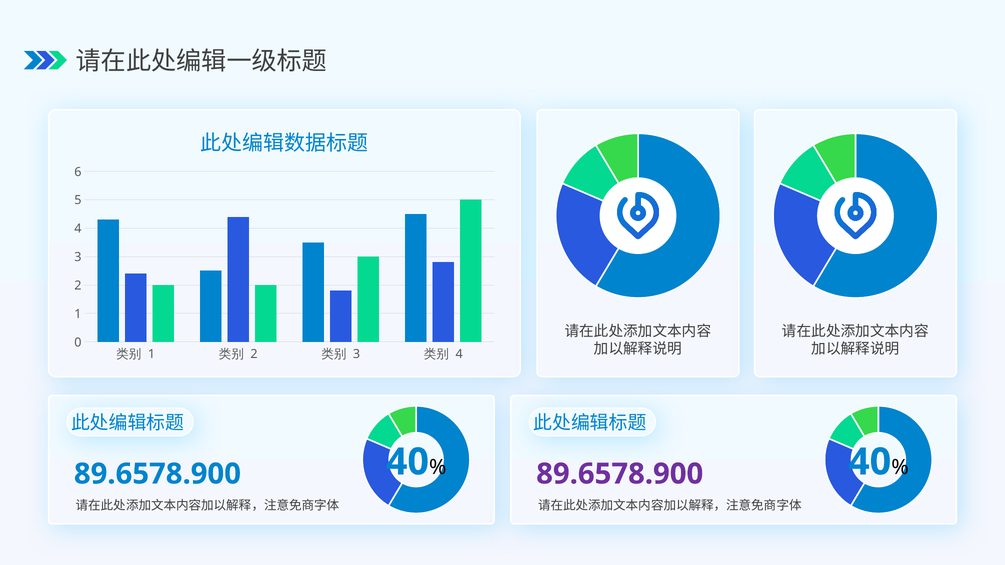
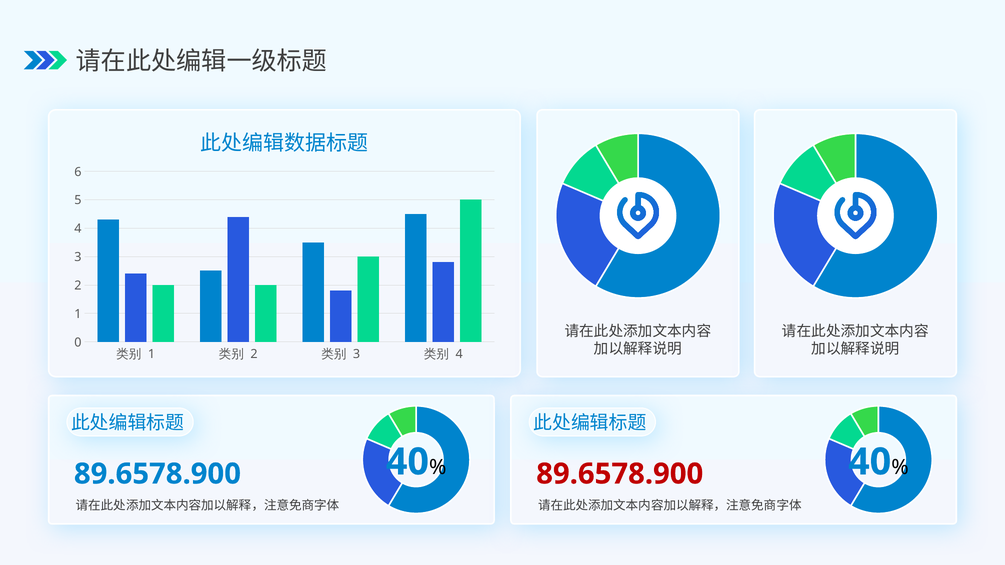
89.6578.900 colour: purple -> red (620, 474)
